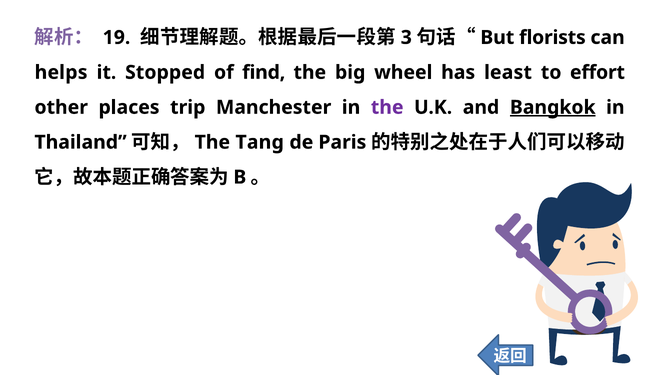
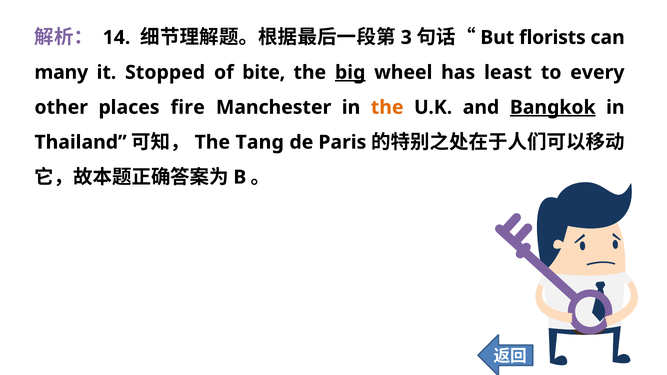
19: 19 -> 14 (117, 38)
helps: helps -> many (61, 72)
find: find -> bite (264, 72)
big underline: none -> present (350, 72)
effort: effort -> every (597, 72)
trip: trip -> fire (188, 107)
the colour: purple -> orange (387, 107)
